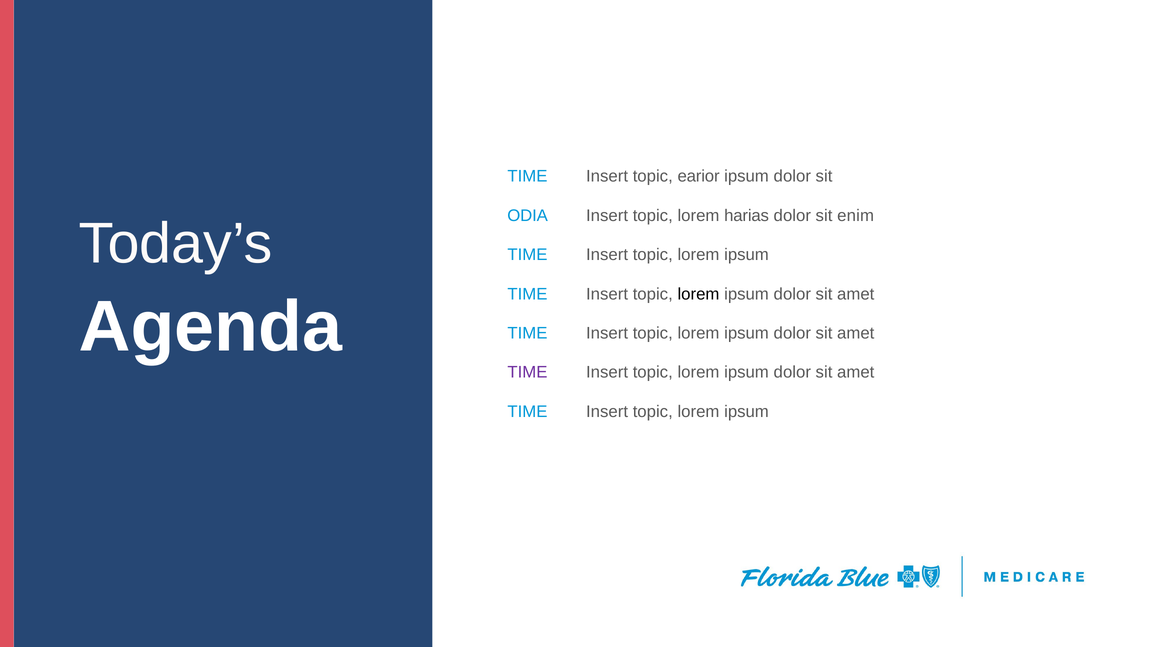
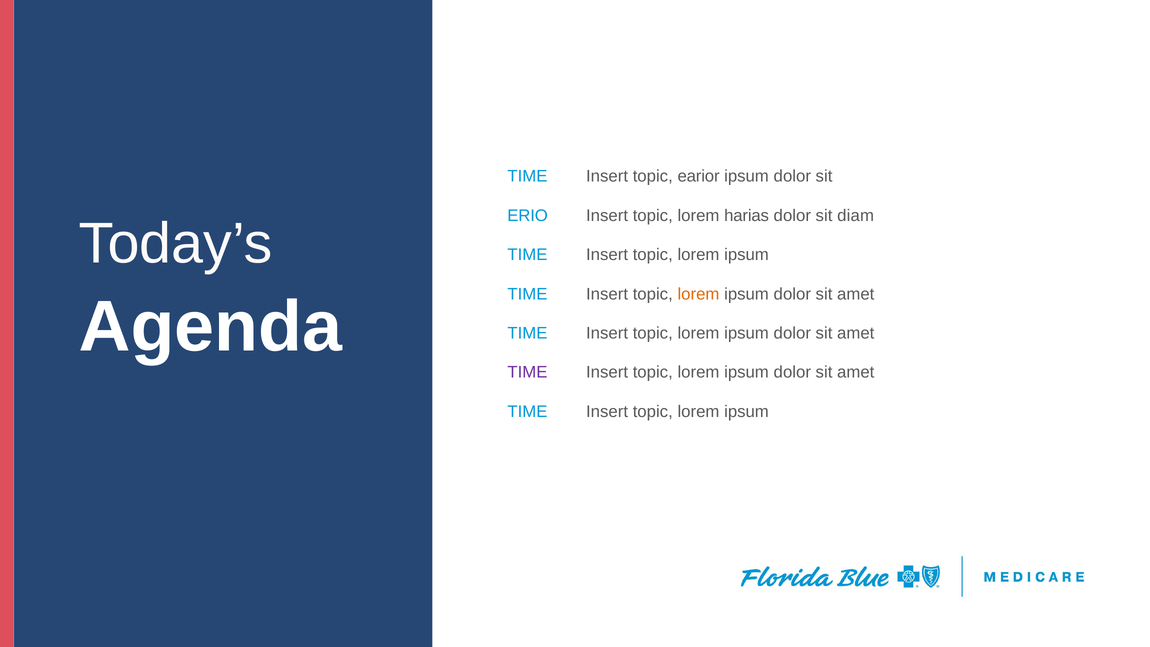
ODIA: ODIA -> ERIO (528, 216)
enim: enim -> diam (856, 216)
lorem colour: black -> orange (698, 294)
